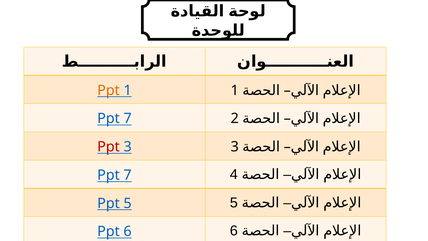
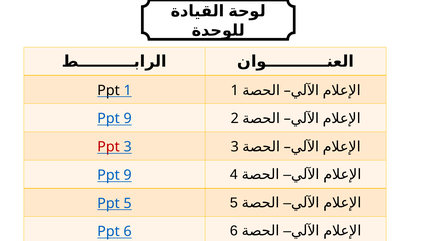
Ppt colour: orange -> black (109, 90)
7: 7 -> 9 (128, 118)
7: 7 -> 9 (128, 175)
